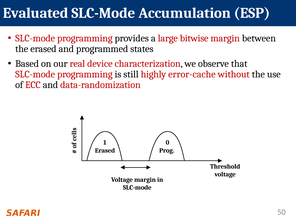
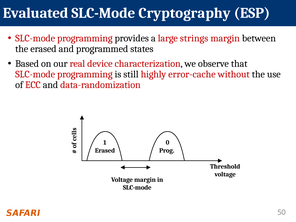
Accumulation: Accumulation -> Cryptography (185, 13)
bitwise: bitwise -> strings (194, 38)
